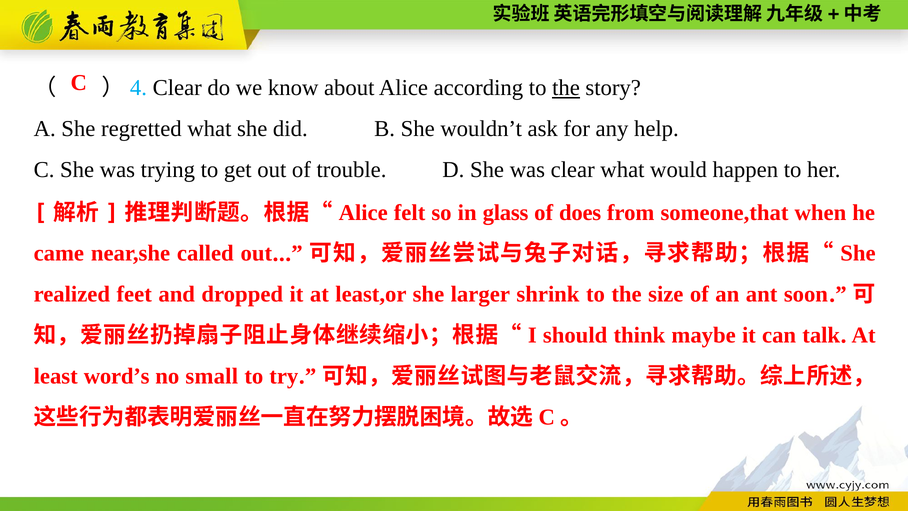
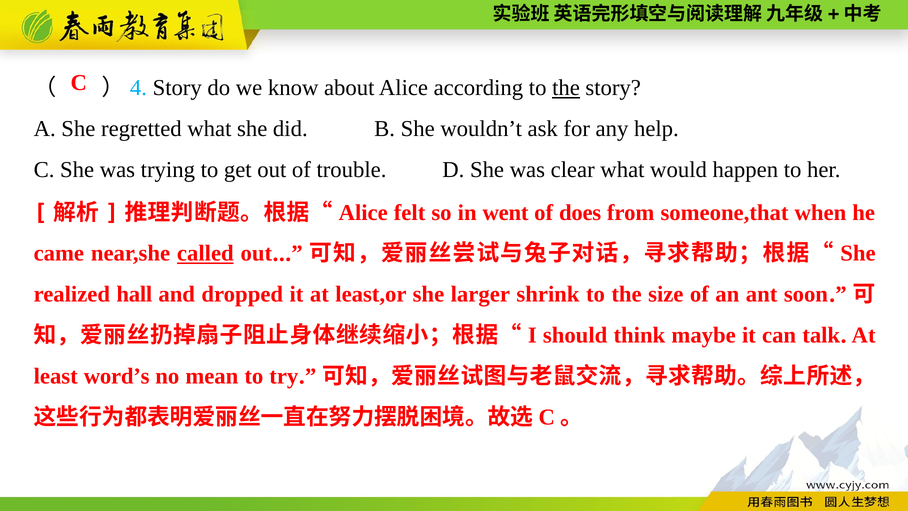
）4 Clear: Clear -> Story (177, 88)
glass: glass -> went (506, 213)
called underline: none -> present (205, 253)
feet: feet -> hall (134, 294)
small: small -> mean (212, 376)
